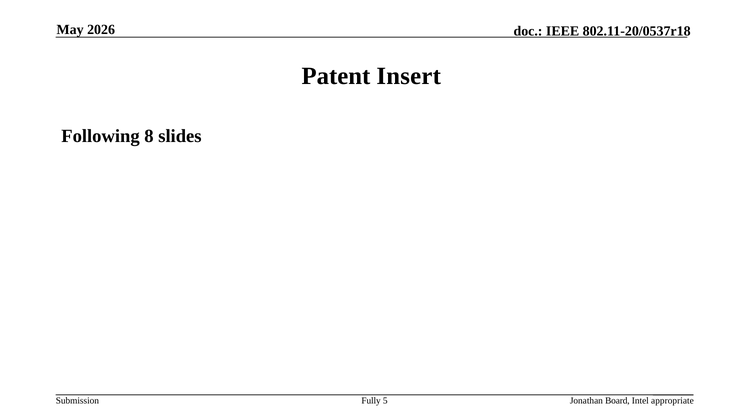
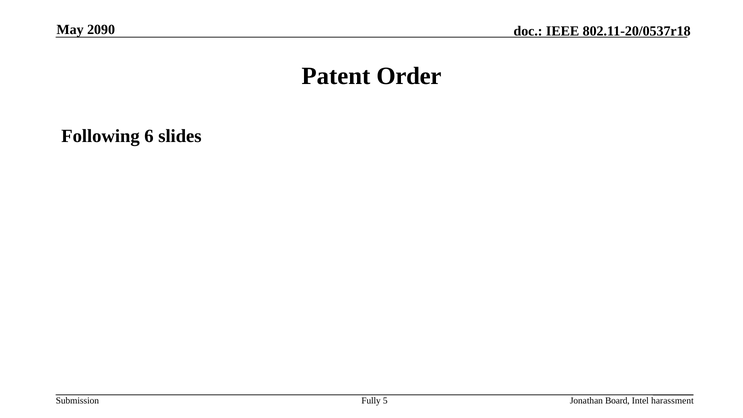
2026: 2026 -> 2090 (101, 30)
Insert: Insert -> Order (409, 76)
8: 8 -> 6 (149, 136)
appropriate: appropriate -> harassment (672, 401)
